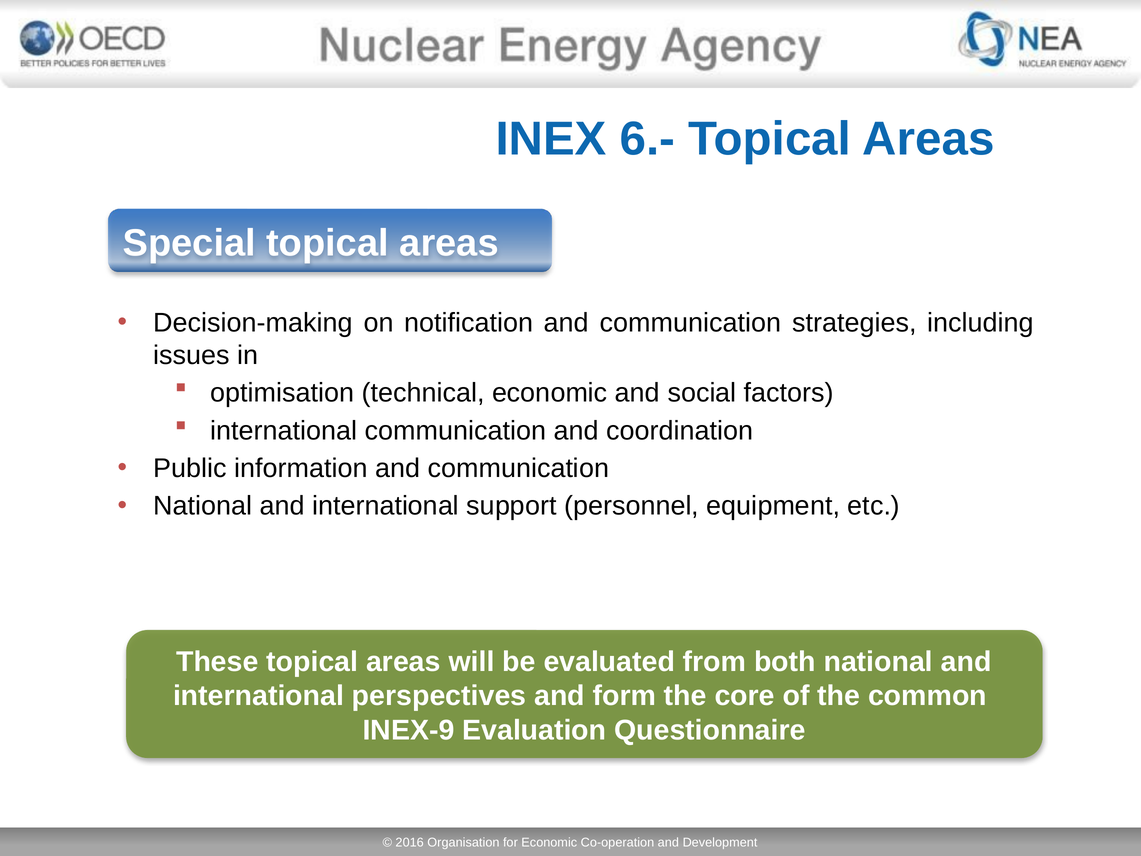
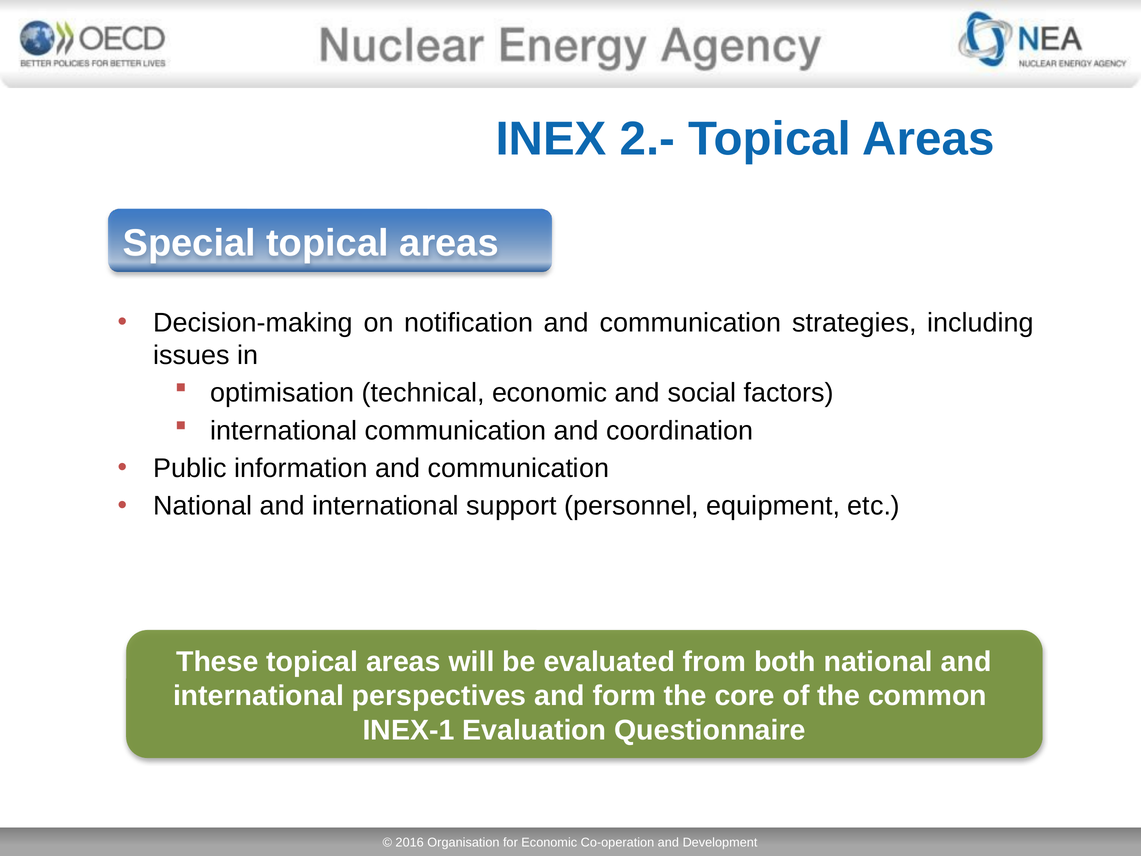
6.-: 6.- -> 2.- (647, 139)
INEX-9: INEX-9 -> INEX-1 (408, 730)
